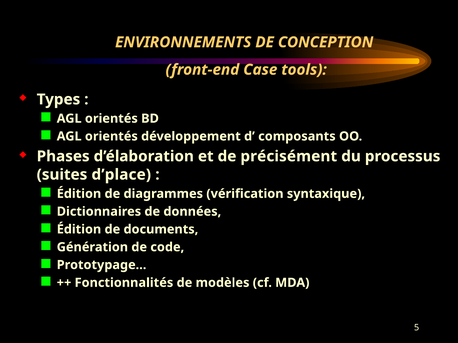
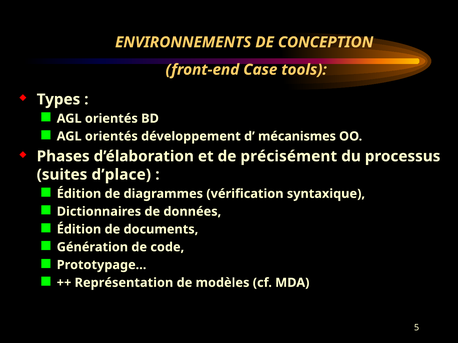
composants: composants -> mécanismes (297, 136)
Fonctionnalités: Fonctionnalités -> Représentation (124, 283)
